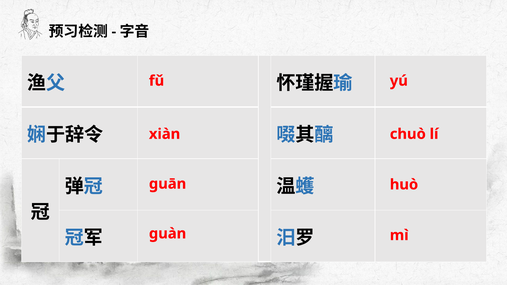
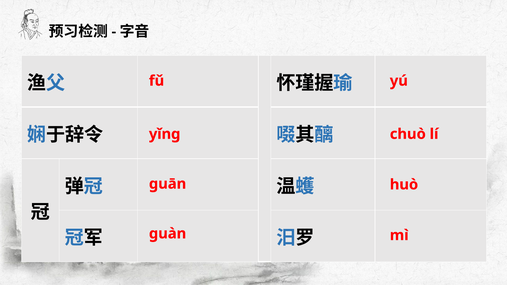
xiàn: xiàn -> yǐng (165, 134)
